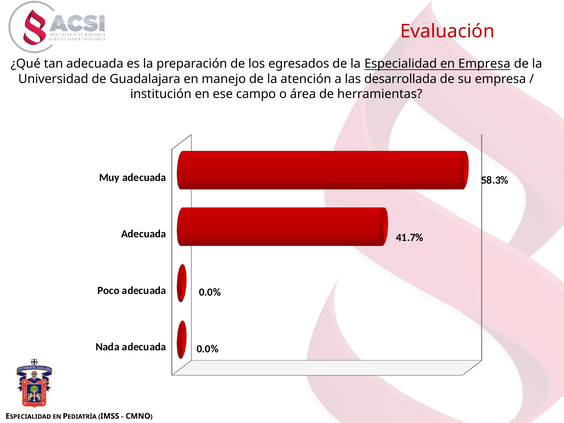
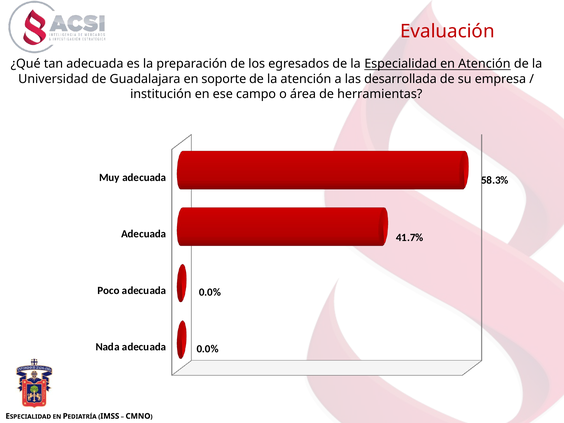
en Empresa: Empresa -> Atención (484, 64)
manejo: manejo -> soporte (224, 79)
